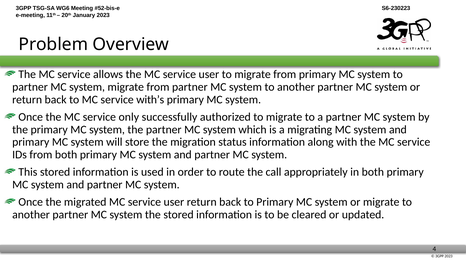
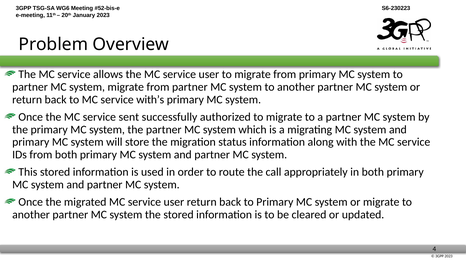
only: only -> sent (129, 117)
